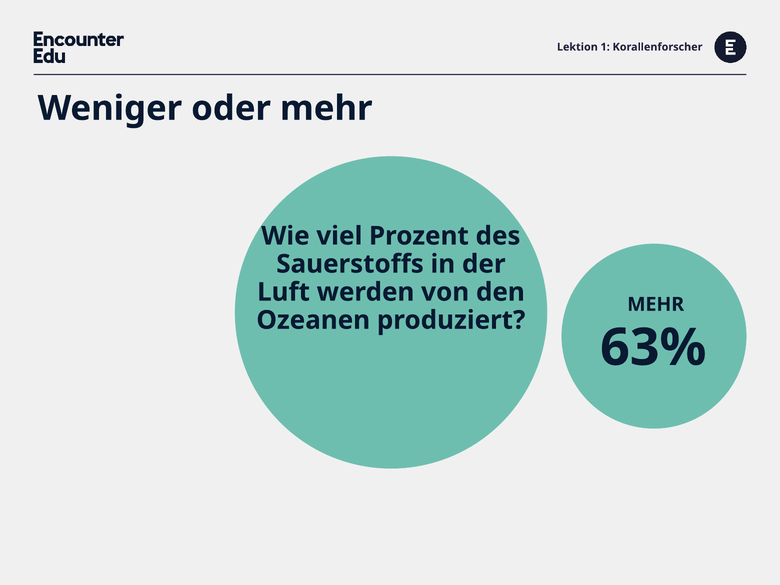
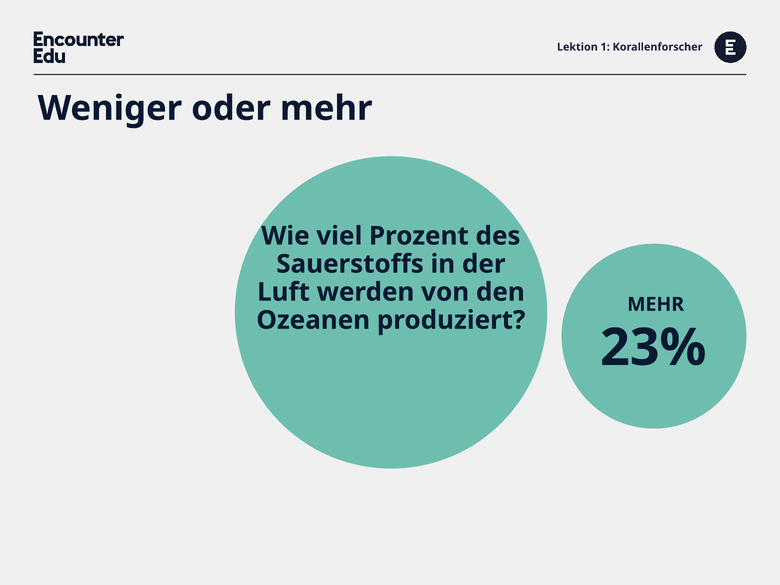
63%: 63% -> 23% (653, 348)
